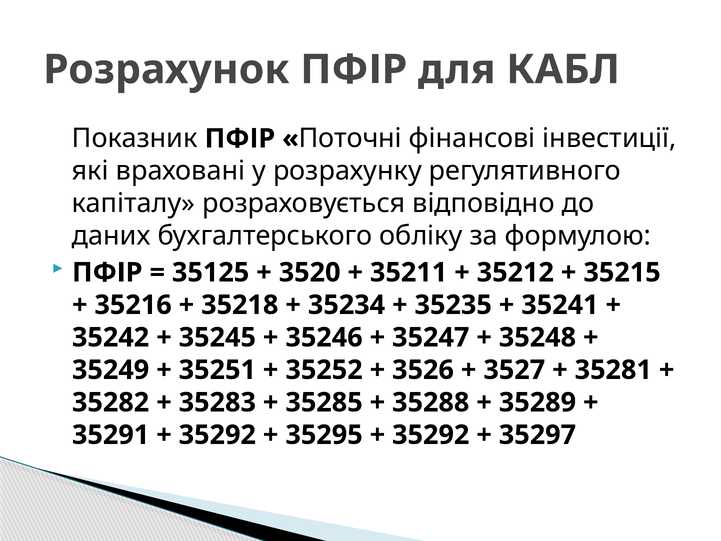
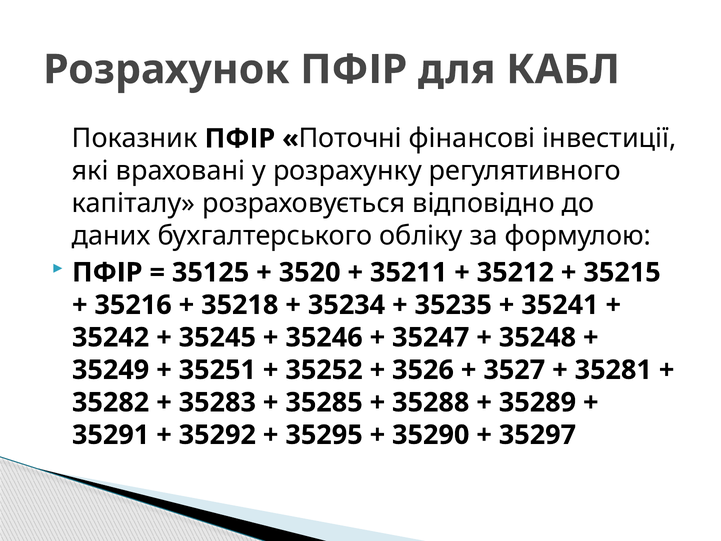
35292: 35292 -> 35290 (431, 435)
